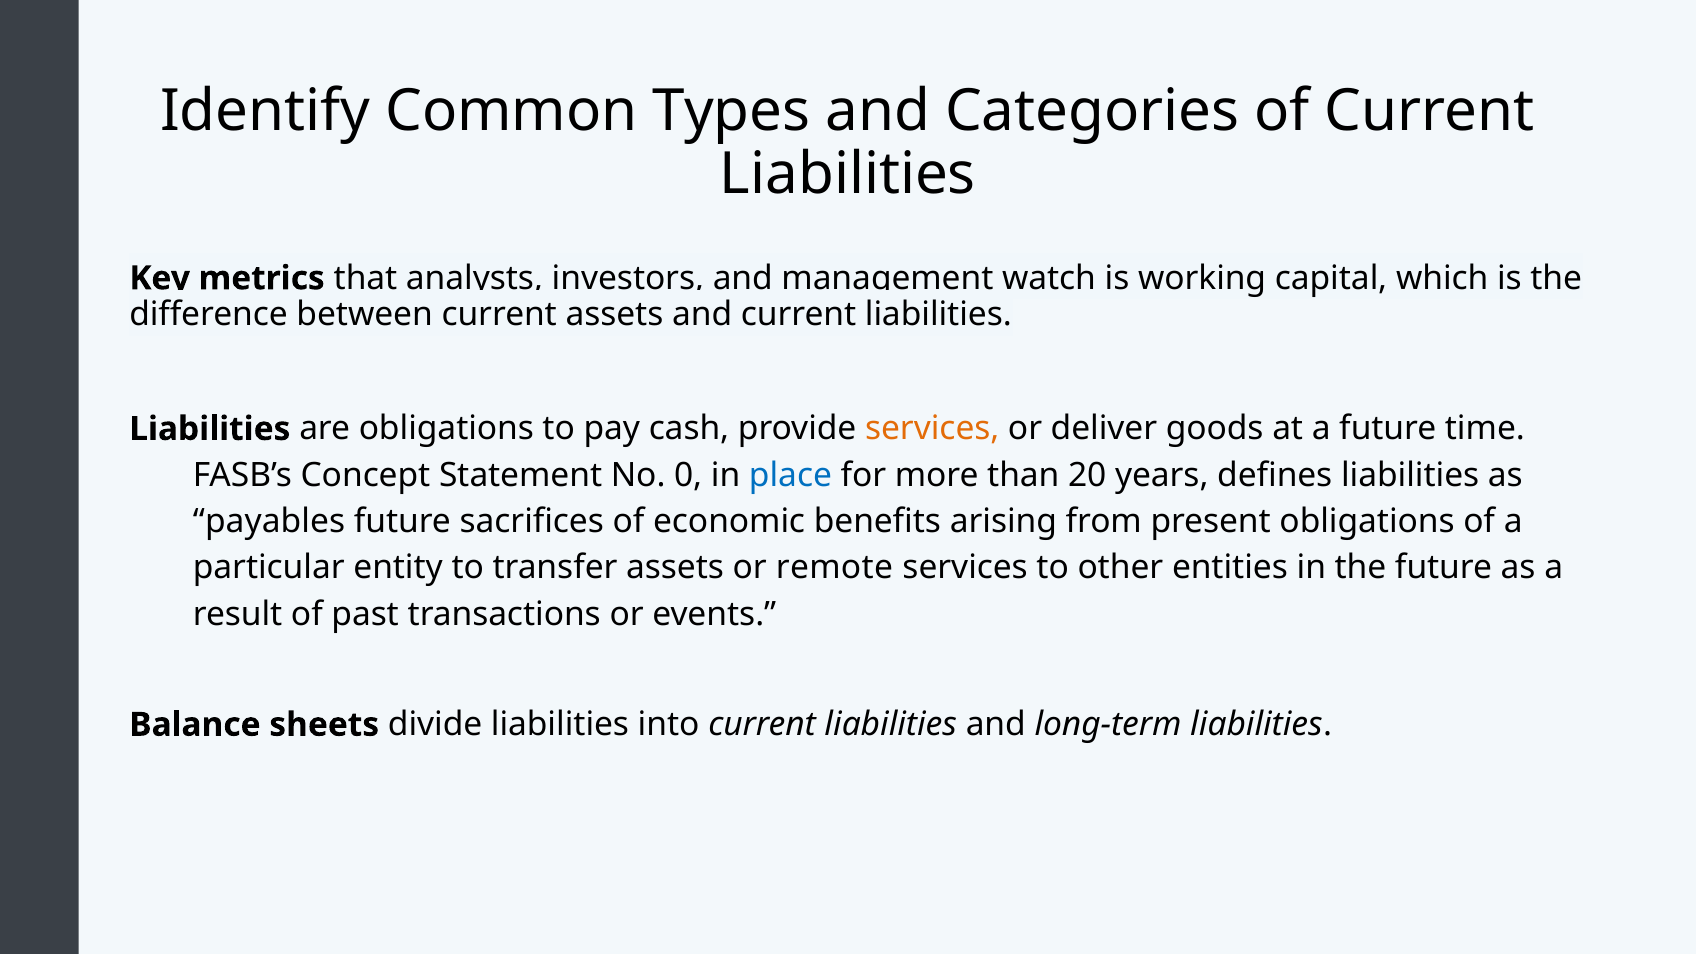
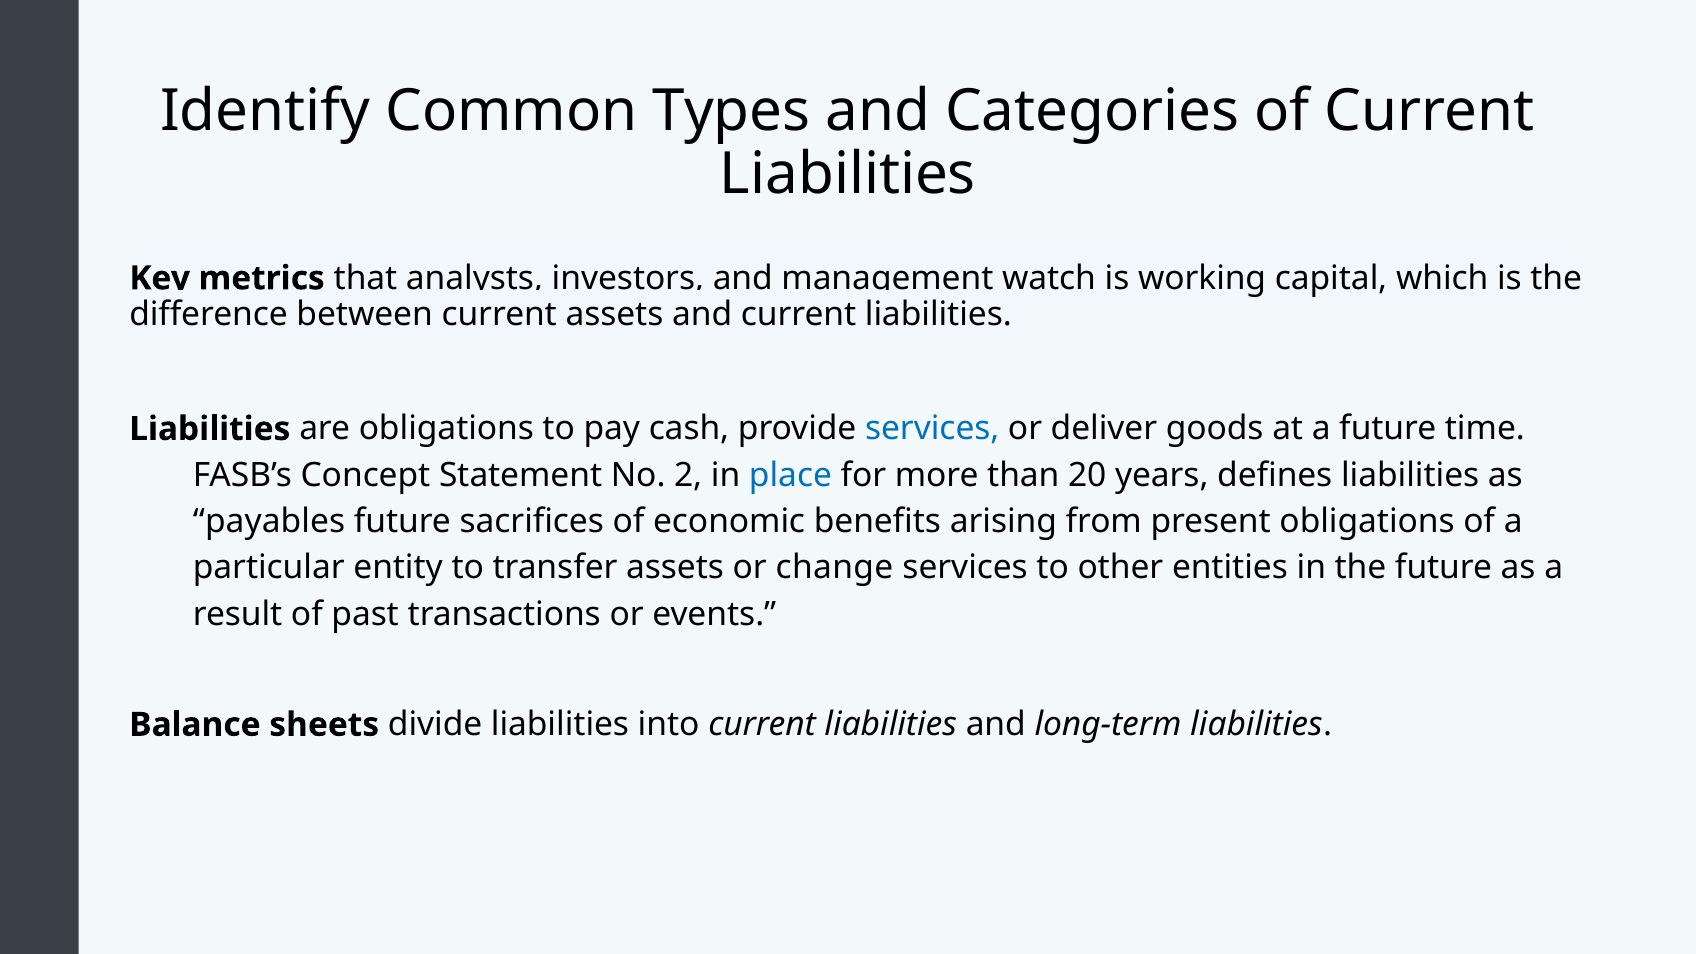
services colour: orange -> blue (932, 429)
0: 0 -> 2 (688, 475)
remote: remote -> change (834, 568)
